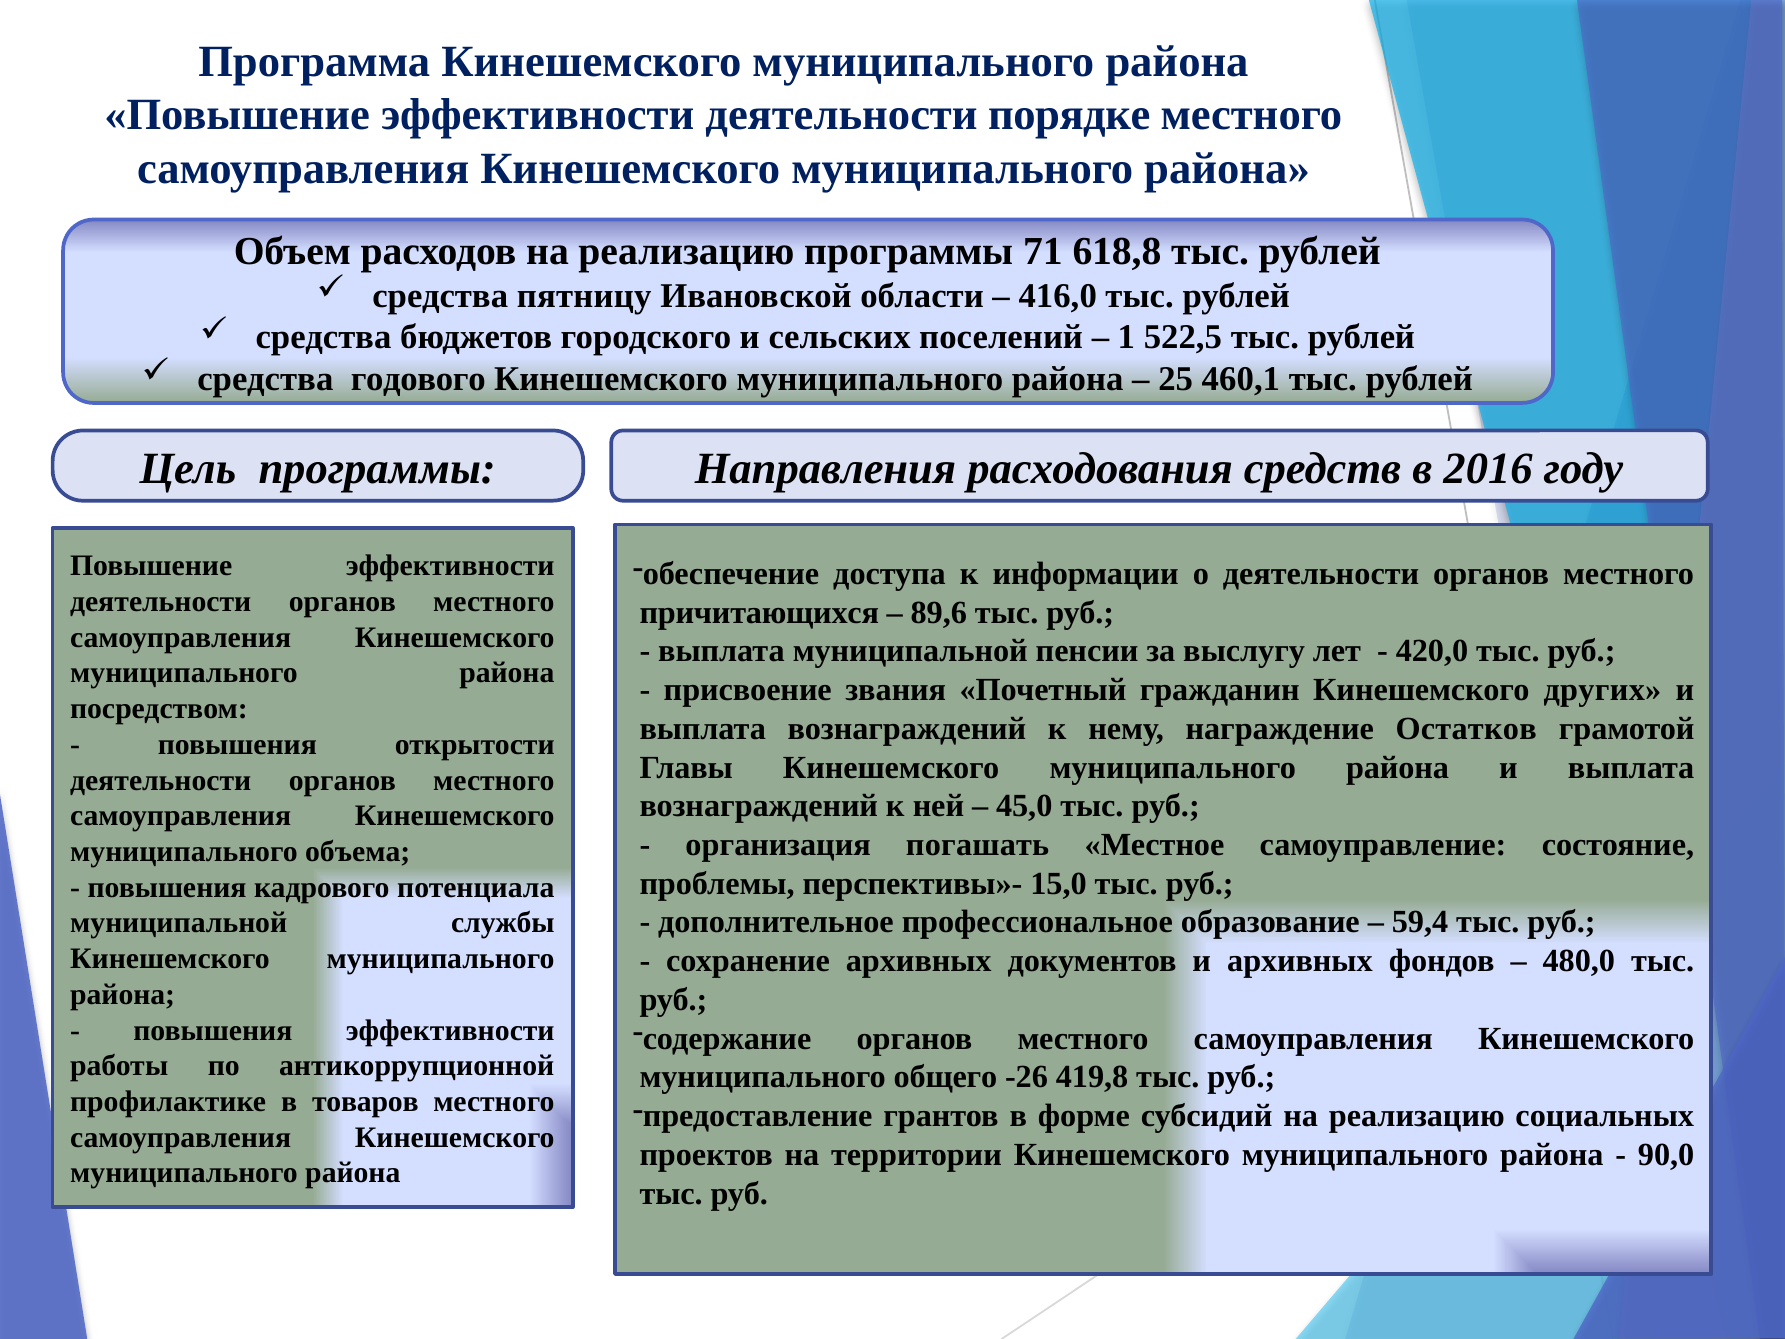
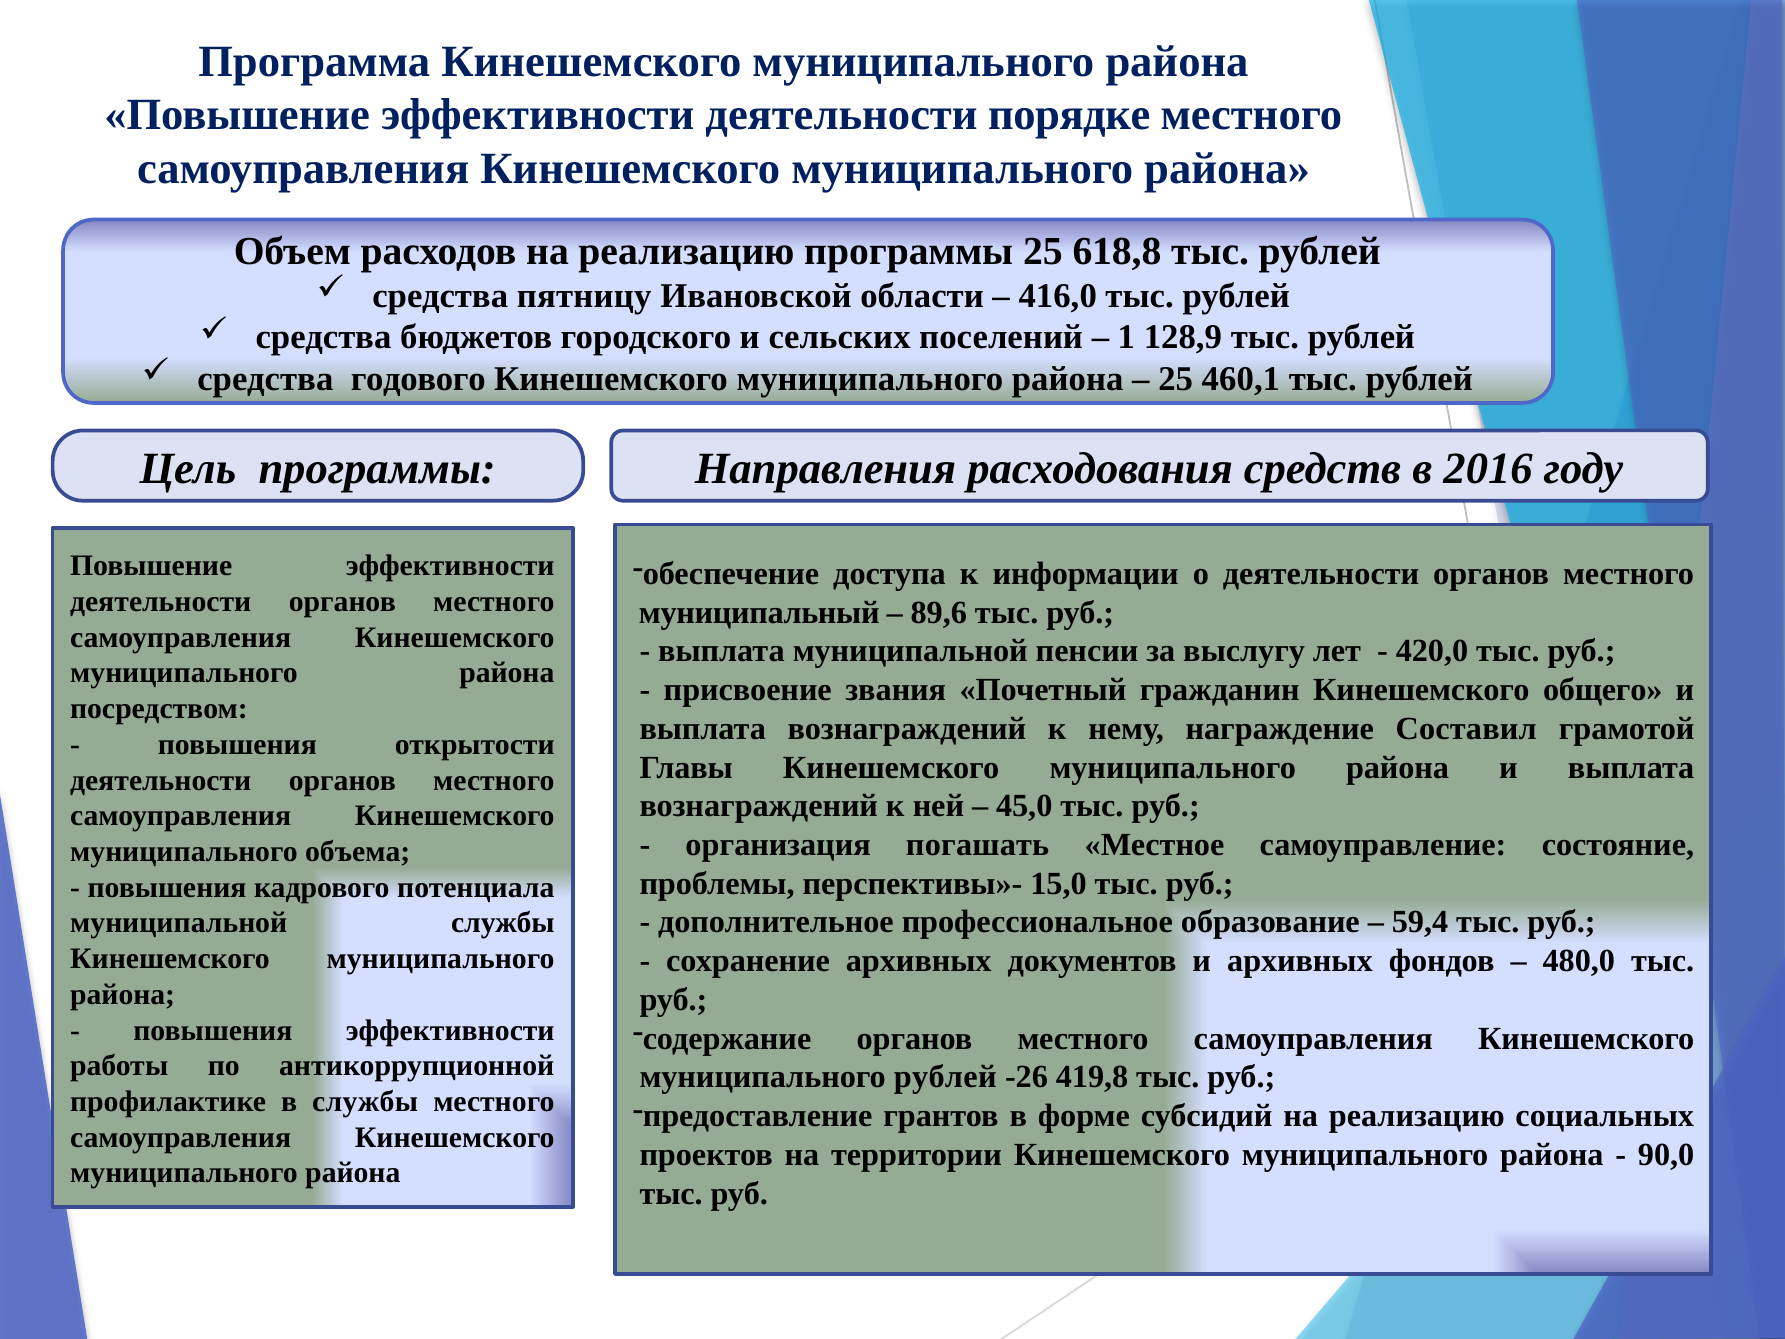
программы 71: 71 -> 25 (1043, 251)
522,5: 522,5 -> 128,9 (1183, 337)
причитающихся: причитающихся -> муниципальный (759, 612)
других: других -> общего (1603, 690)
Остатков: Остатков -> Составил (1466, 729)
муниципального общего: общего -> рублей (945, 1077)
в товаров: товаров -> службы (365, 1101)
